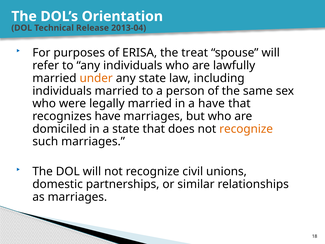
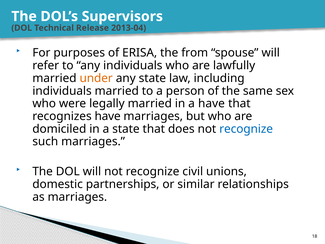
Orientation: Orientation -> Supervisors (122, 16)
treat: treat -> from (195, 53)
recognize colour: orange -> blue (246, 129)
